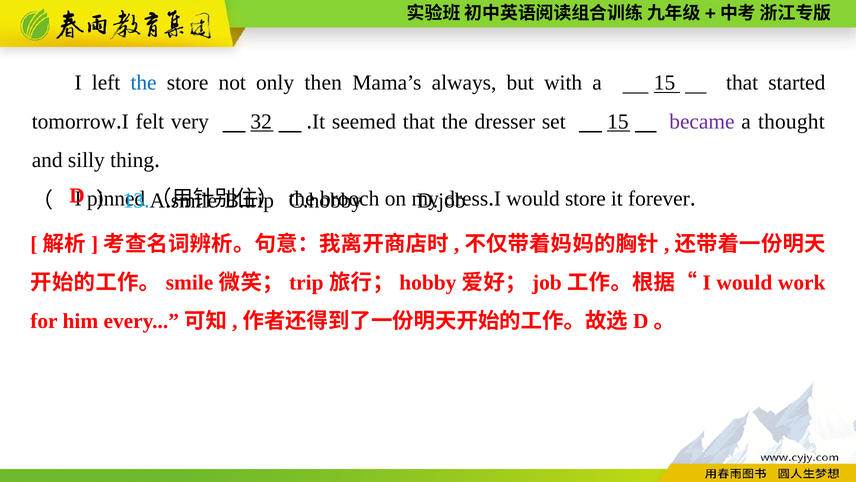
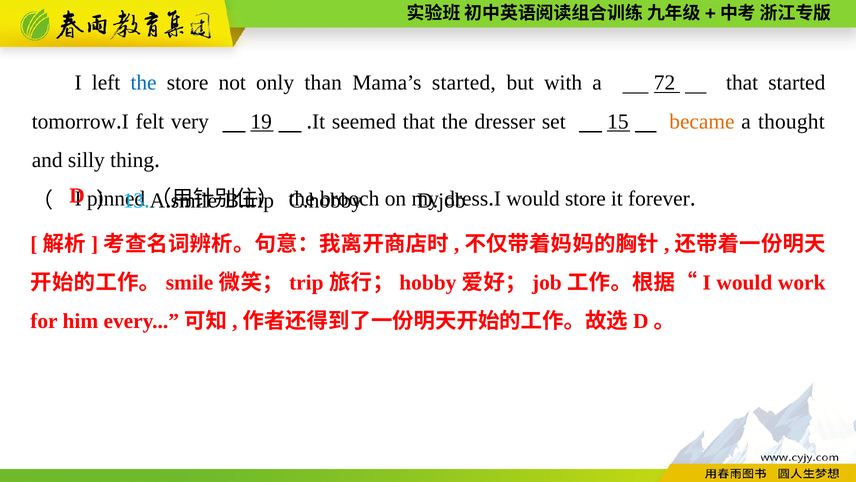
then: then -> than (323, 83)
Mama’s always: always -> started (464, 83)
a 15: 15 -> 72 (665, 83)
32: 32 -> 19 (261, 121)
became colour: purple -> orange (702, 121)
